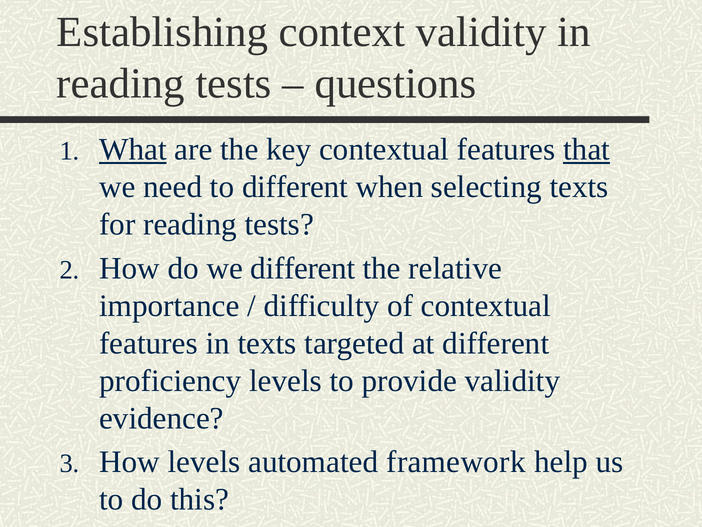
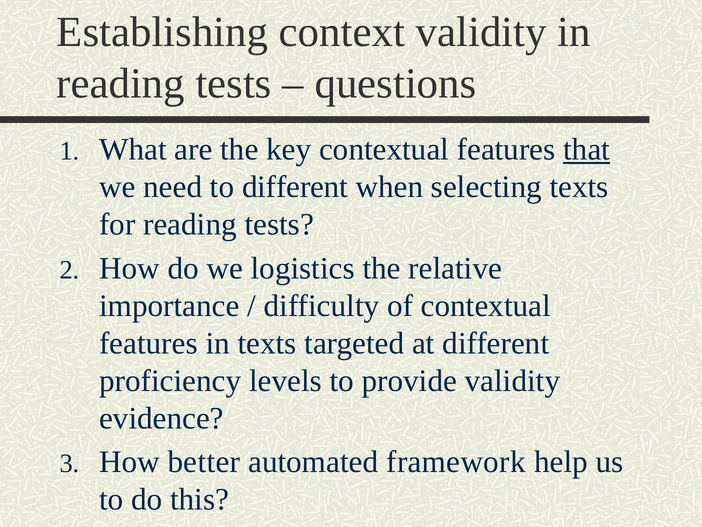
What underline: present -> none (133, 149)
we different: different -> logistics (303, 268)
How levels: levels -> better (204, 462)
